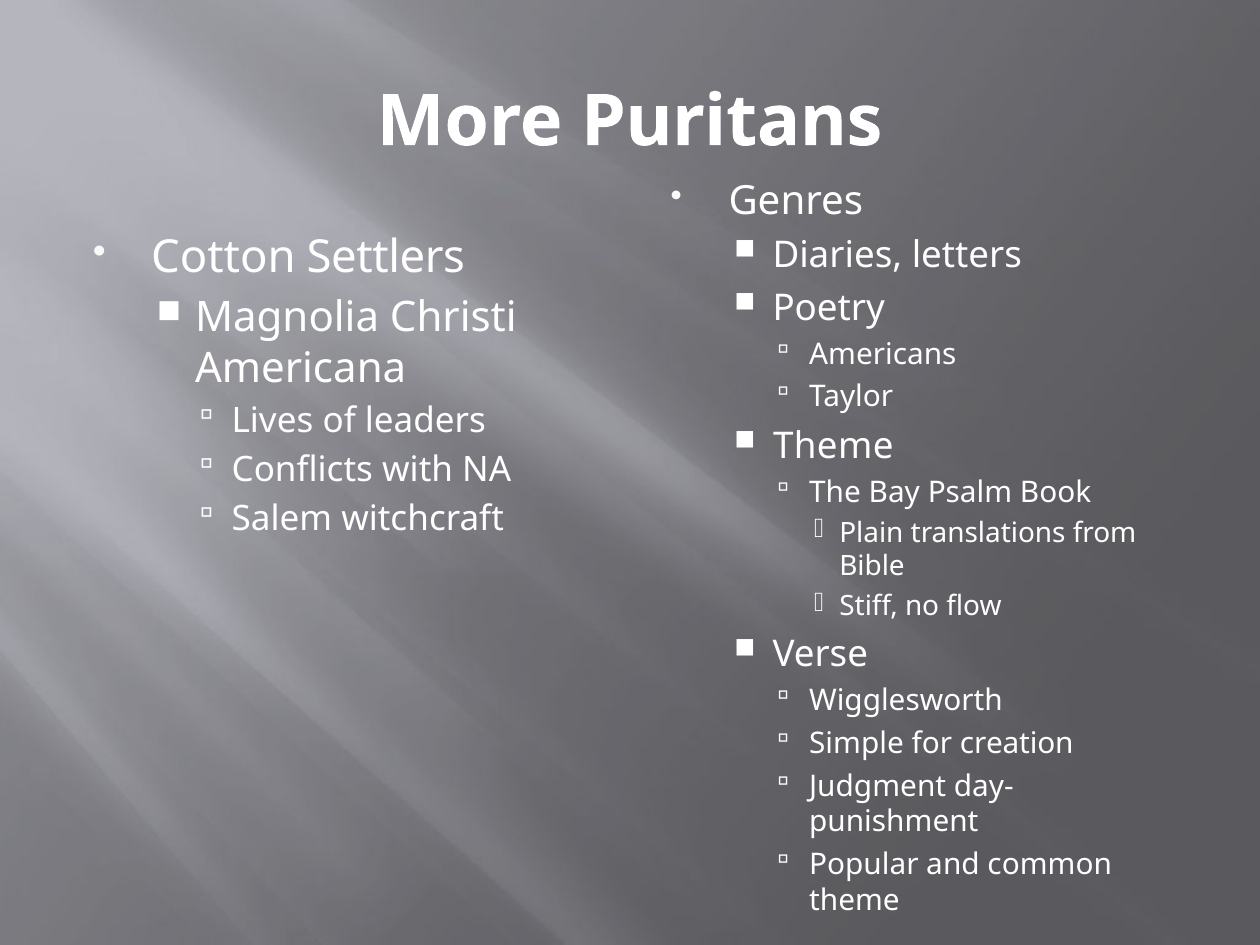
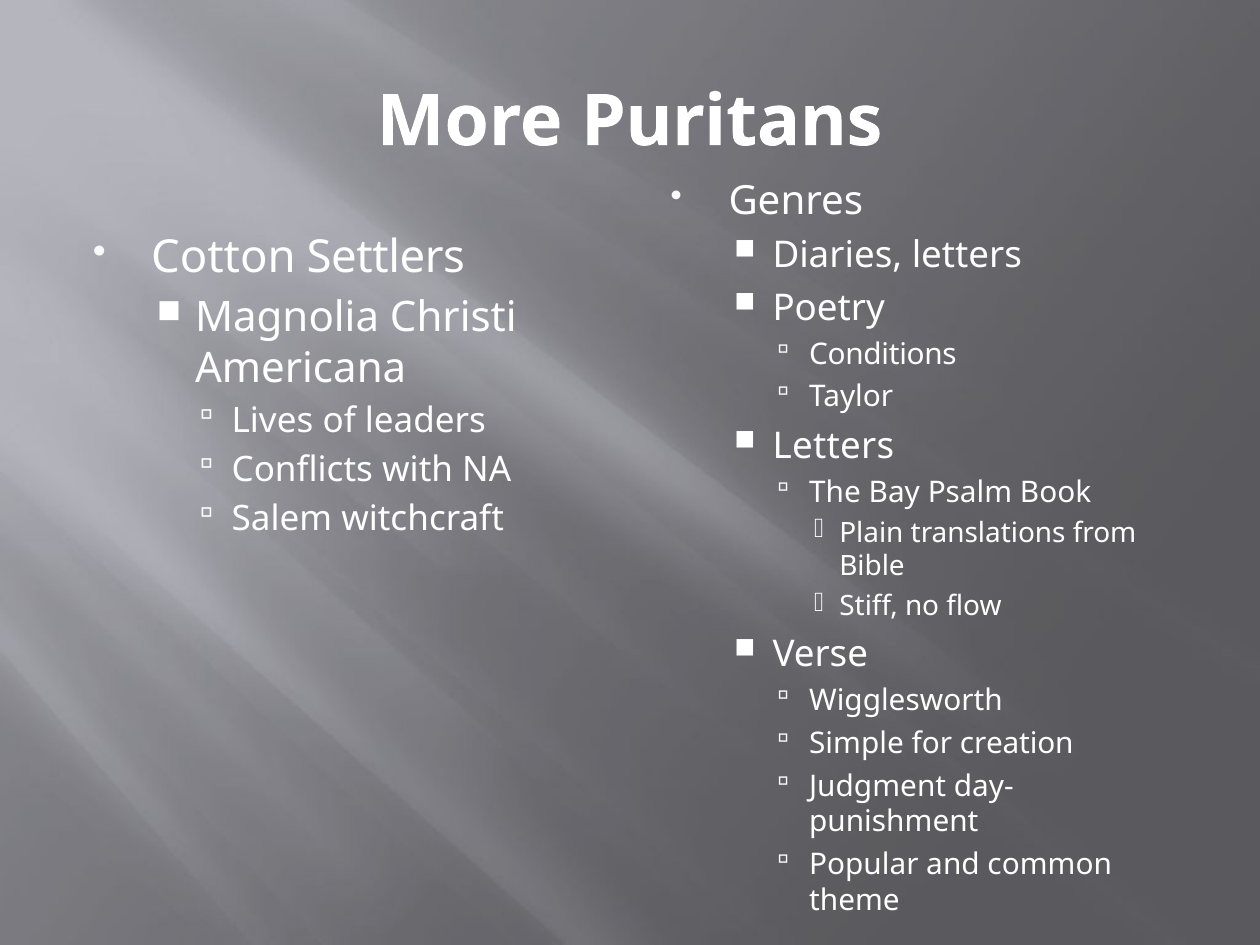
Americans: Americans -> Conditions (883, 354)
Theme: Theme -> Letters (833, 446)
